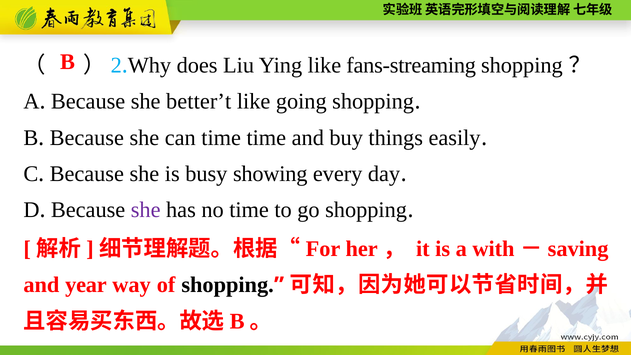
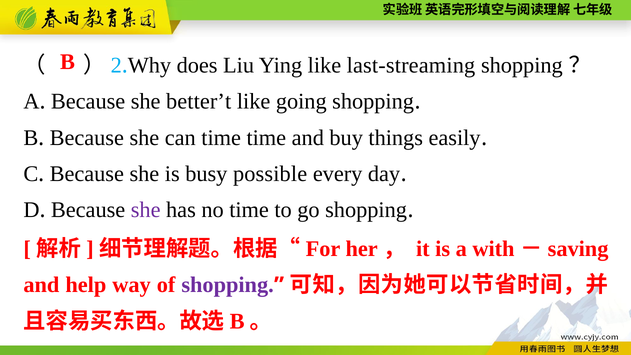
fans-streaming: fans-streaming -> last-streaming (411, 65)
showing: showing -> possible (270, 174)
year: year -> help (86, 285)
shopping colour: black -> purple (228, 285)
